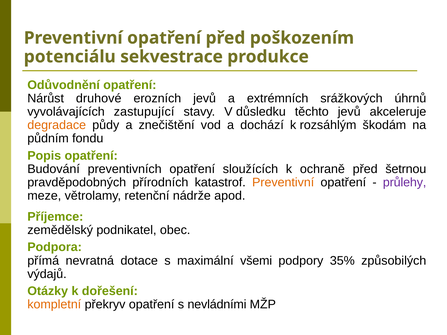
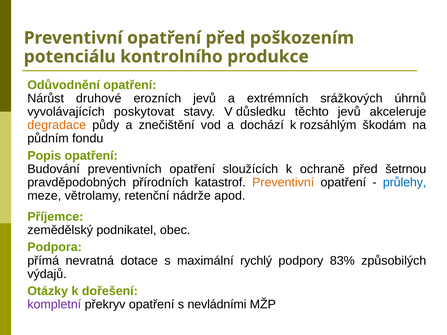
sekvestrace: sekvestrace -> kontrolního (172, 57)
zastupující: zastupující -> poskytovat (144, 112)
průlehy colour: purple -> blue (405, 183)
všemi: všemi -> rychlý (256, 261)
35%: 35% -> 83% (342, 261)
kompletní colour: orange -> purple (54, 305)
